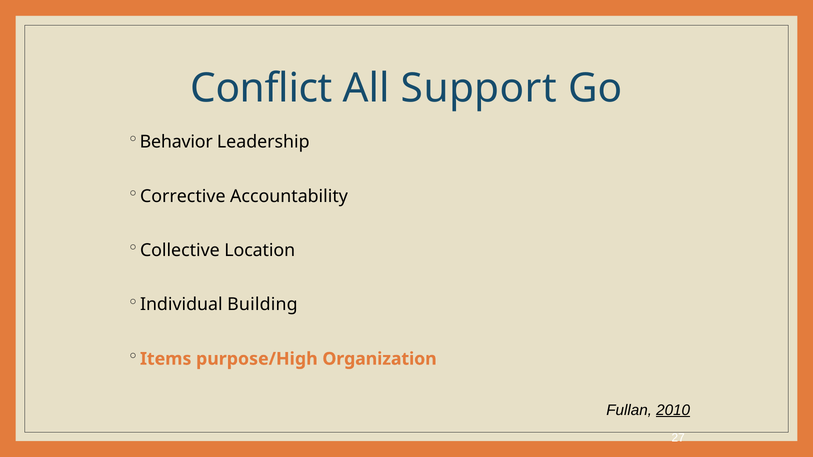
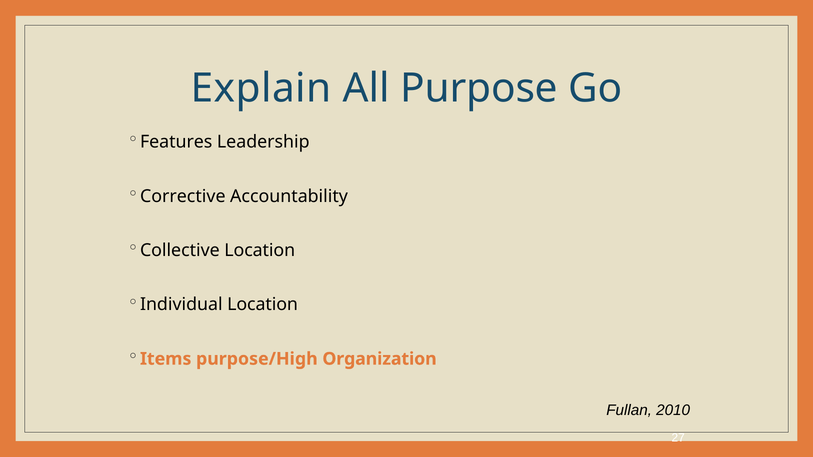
Conflict: Conflict -> Explain (261, 88)
Support: Support -> Purpose (479, 88)
Behavior: Behavior -> Features (176, 142)
Individual Building: Building -> Location (263, 305)
2010 underline: present -> none (673, 410)
